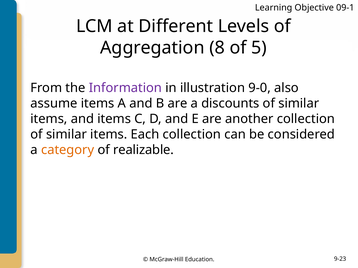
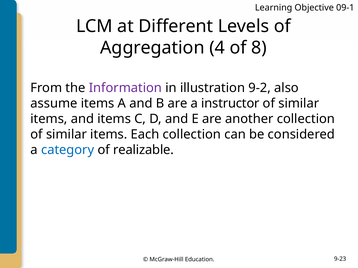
8: 8 -> 4 (217, 48)
5: 5 -> 8 (259, 48)
9-0: 9-0 -> 9-2 (260, 88)
discounts: discounts -> instructor (230, 104)
category colour: orange -> blue (68, 150)
